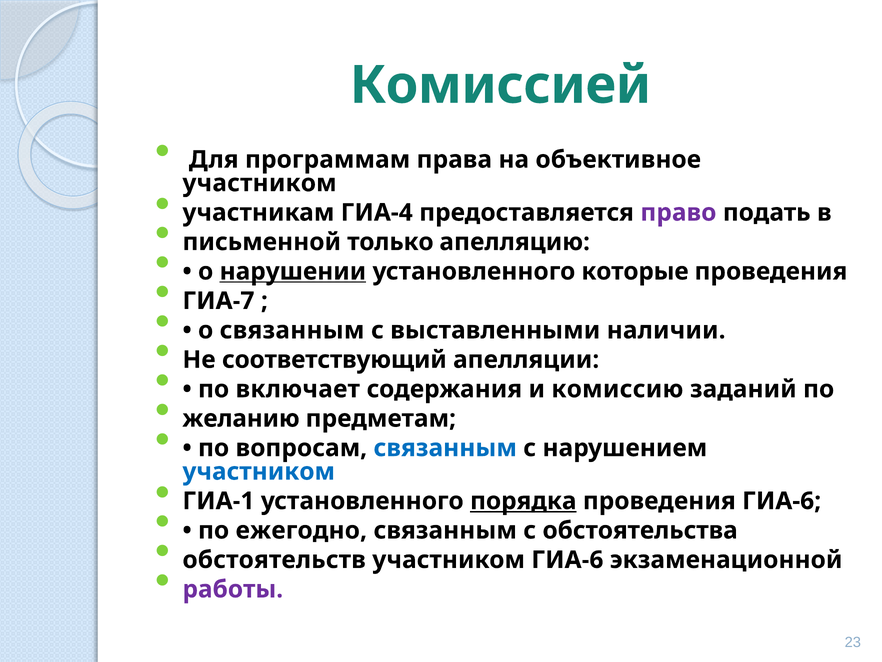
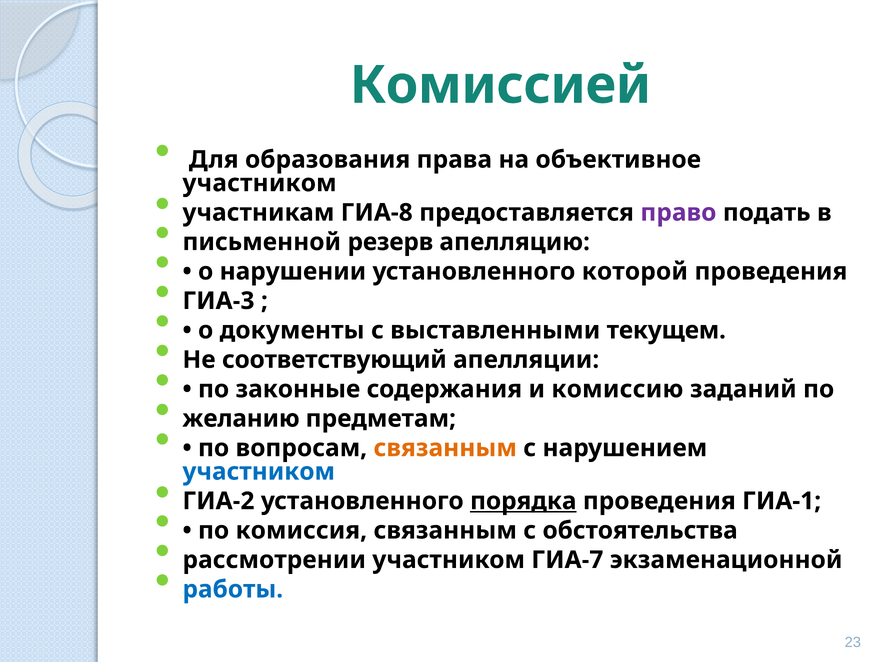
программам: программам -> образования (328, 159)
ГИА-4: ГИА-4 -> ГИА-8 (377, 212)
только: только -> резерв (390, 242)
нарушении underline: present -> none (293, 271)
которые: которые -> которой (635, 271)
ГИА-7: ГИА-7 -> ГИА-3 (218, 301)
о связанным: связанным -> документы (292, 330)
наличии: наличии -> текущем (666, 330)
включает: включает -> законные (298, 389)
связанным colour: blue -> orange (445, 448)
ГИА-1: ГИА-1 -> ГИА-2 (218, 501)
проведения ГИА-6: ГИА-6 -> ГИА-1 (782, 501)
ежегодно: ежегодно -> комиссия (301, 530)
обстоятельств: обстоятельств -> рассмотрении (274, 559)
участником ГИА-6: ГИА-6 -> ГИА-7 (567, 559)
работы colour: purple -> blue (233, 589)
